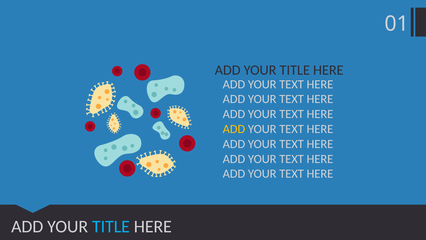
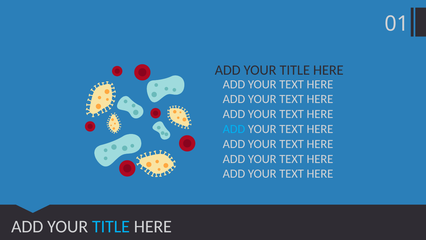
ADD colour: yellow -> light blue (234, 129)
